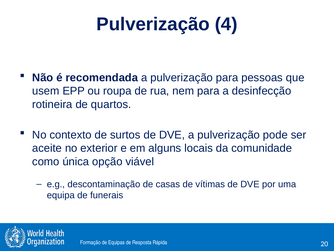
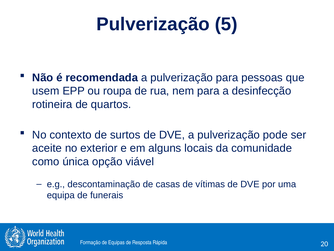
4: 4 -> 5 (226, 24)
